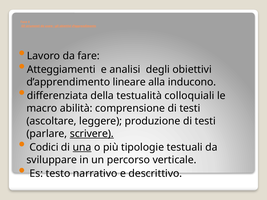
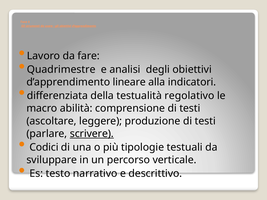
Atteggiamenti: Atteggiamenti -> Quadrimestre (61, 70)
inducono: inducono -> indicatori (192, 82)
colloquiali: colloquiali -> regolativo (189, 96)
una underline: present -> none (82, 147)
